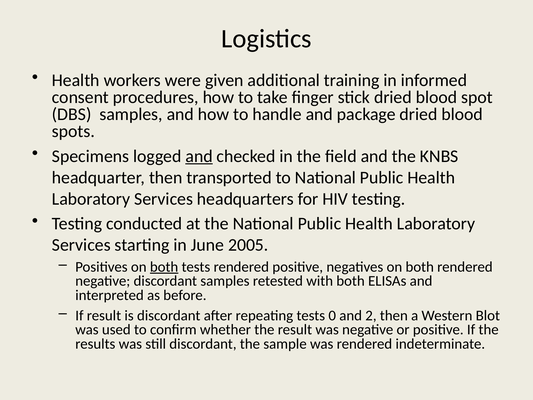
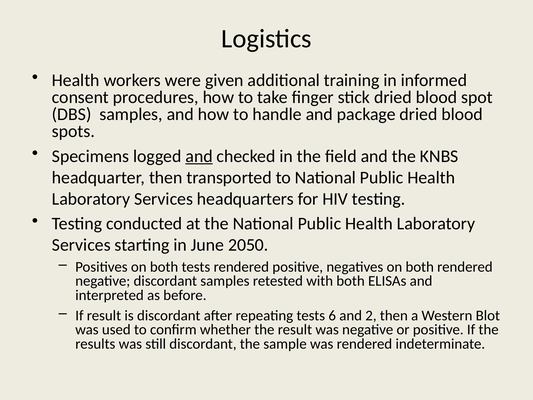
2005: 2005 -> 2050 (248, 245)
both underline: present -> none (164, 267)
0: 0 -> 6 (332, 315)
